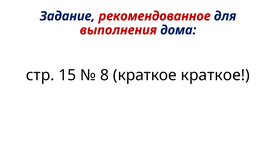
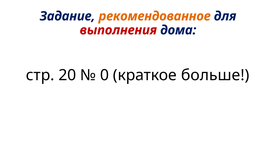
рекомендованное colour: red -> orange (155, 16)
15: 15 -> 20 (67, 75)
8: 8 -> 0 (105, 75)
краткое краткое: краткое -> больше (215, 75)
